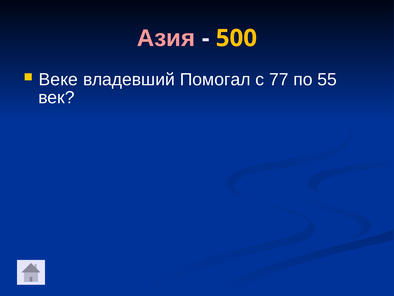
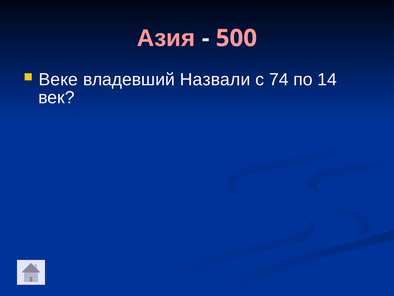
500 colour: yellow -> pink (236, 38)
Помогал: Помогал -> Назвали (215, 79)
77: 77 -> 74 (279, 79)
55: 55 -> 14 (327, 79)
